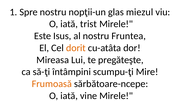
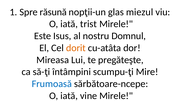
Spre nostru: nostru -> răsună (53, 12)
Fruntea: Fruntea -> Domnul (129, 36)
Frumoasă colour: orange -> blue (52, 84)
